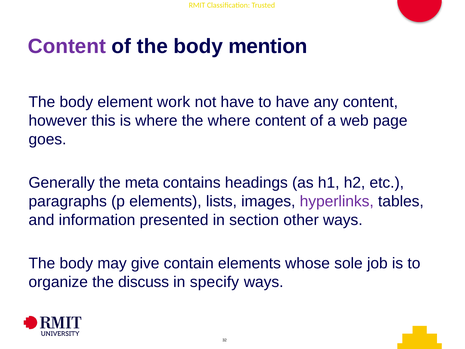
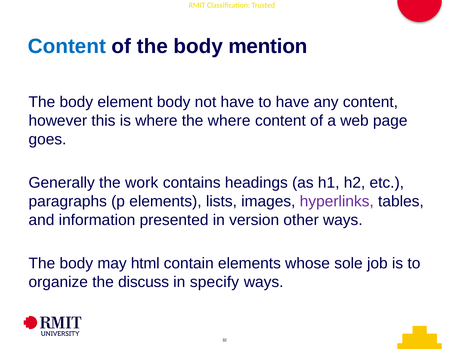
Content colour: purple -> blue (67, 46)
element work: work -> body (174, 102)
meta: meta -> work (142, 183)
section: section -> version (254, 220)
give: give -> html (145, 263)
